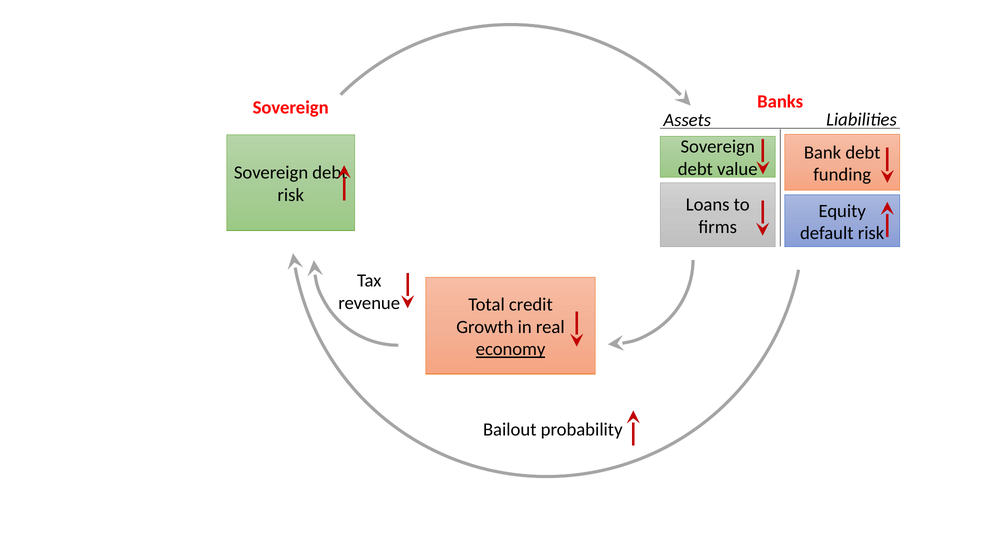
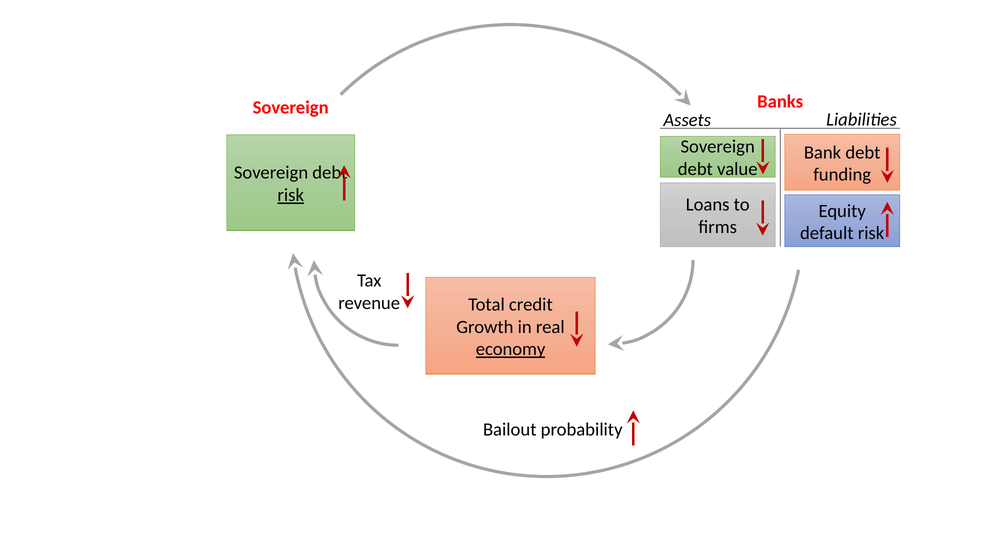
risk underline: none -> present (291, 195)
